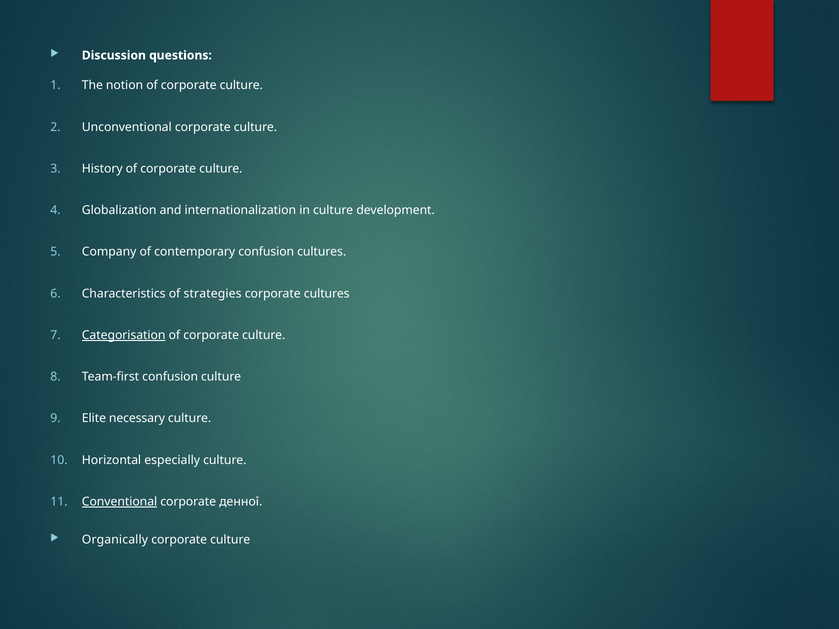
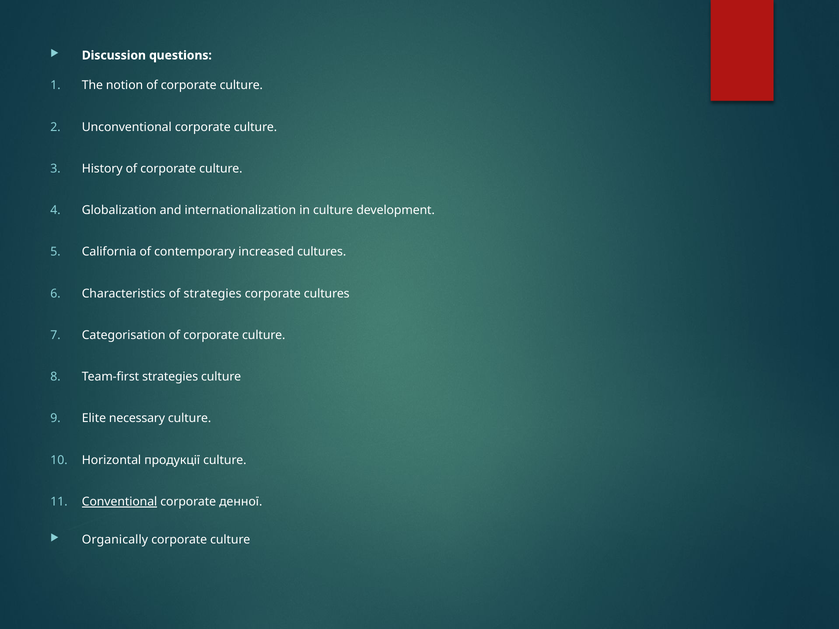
Company: Company -> California (109, 252)
contemporary confusion: confusion -> increased (266, 252)
Categorisation underline: present -> none (124, 335)
Team-first confusion: confusion -> strategies (170, 377)
especially: especially -> продукції (172, 460)
